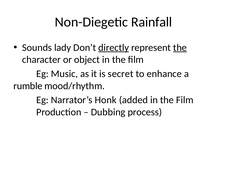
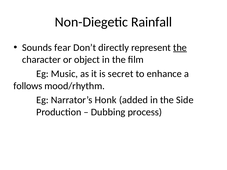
lady: lady -> fear (63, 48)
directly underline: present -> none (114, 48)
rumble: rumble -> follows (28, 86)
added in the Film: Film -> Side (185, 100)
